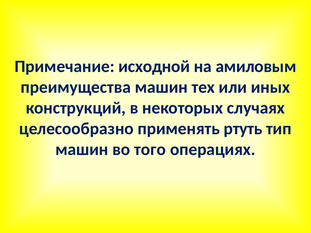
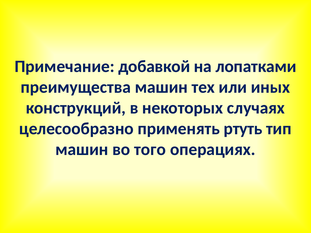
исходной: исходной -> добавкой (154, 67)
амиловым: амиловым -> лопатками (256, 67)
